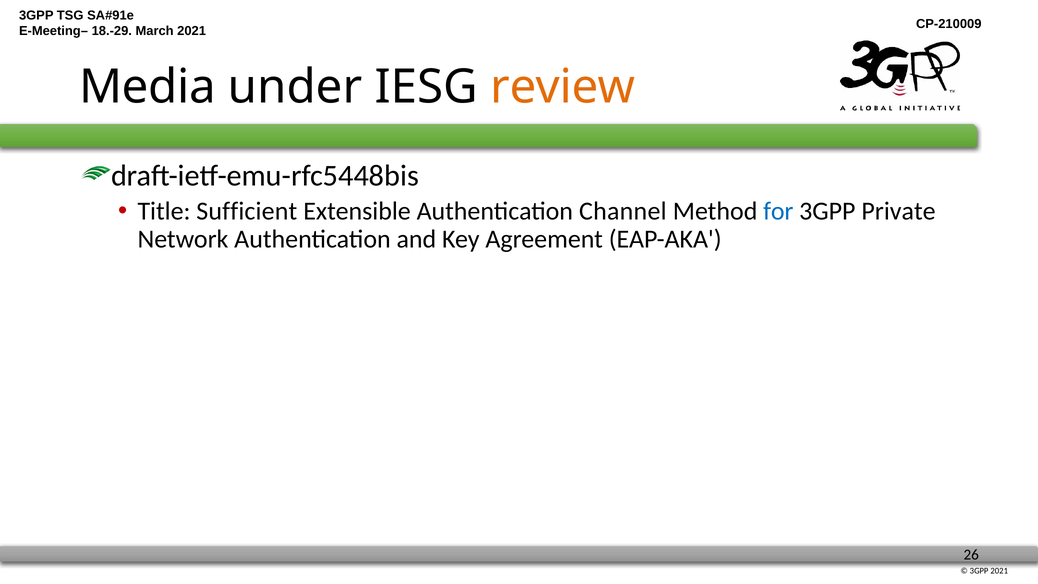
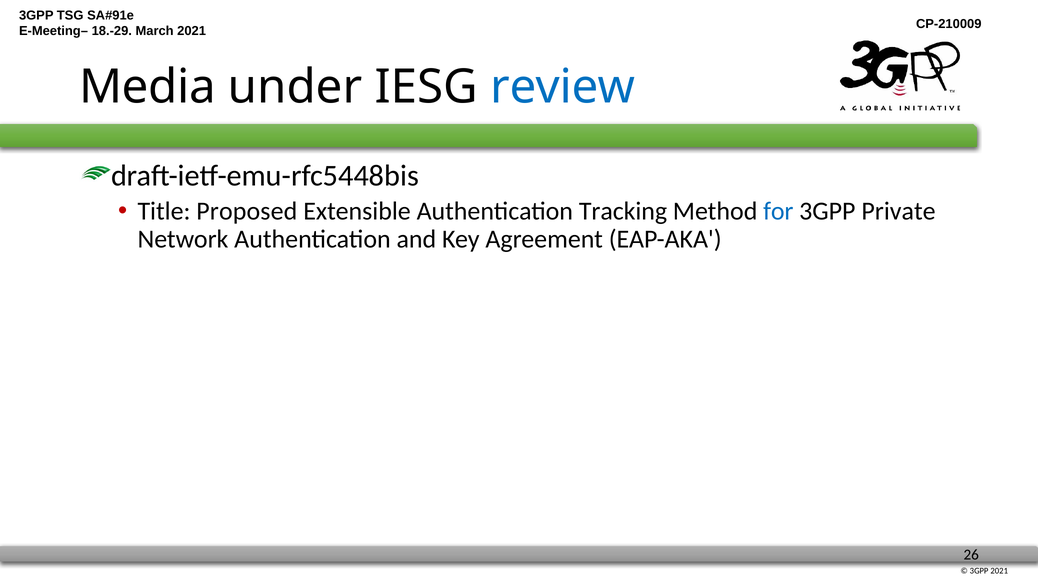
review colour: orange -> blue (563, 87)
Sufficient: Sufficient -> Proposed (247, 211)
Channel: Channel -> Tracking (623, 211)
